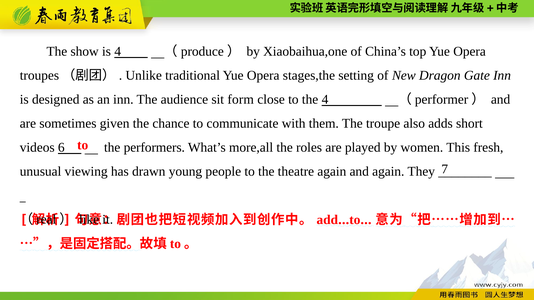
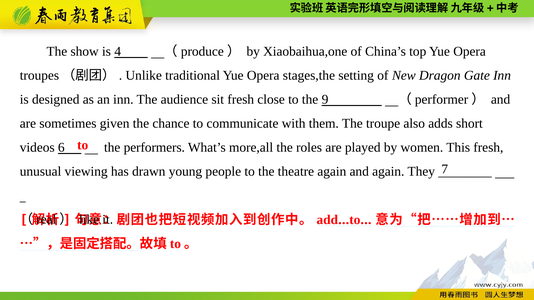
sit form: form -> fresh (241, 100)
the 4: 4 -> 9 (325, 100)
